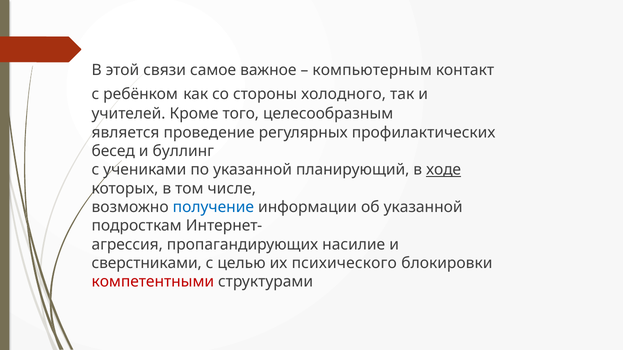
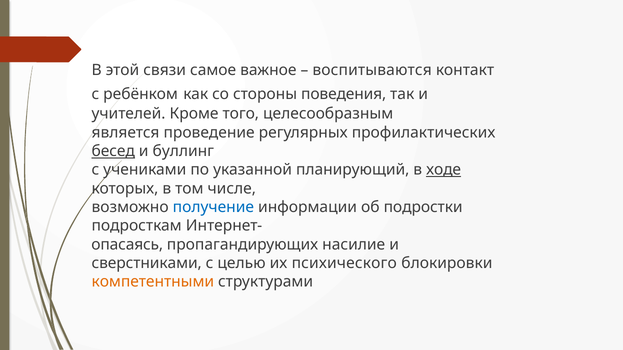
компьютерным: компьютерным -> воспитываются (372, 70)
холодного: холодного -> поведения (344, 94)
бесед underline: none -> present (113, 151)
об указанной: указанной -> подростки (423, 207)
агрессия: агрессия -> опасаясь (127, 245)
компетентными colour: red -> orange (153, 282)
